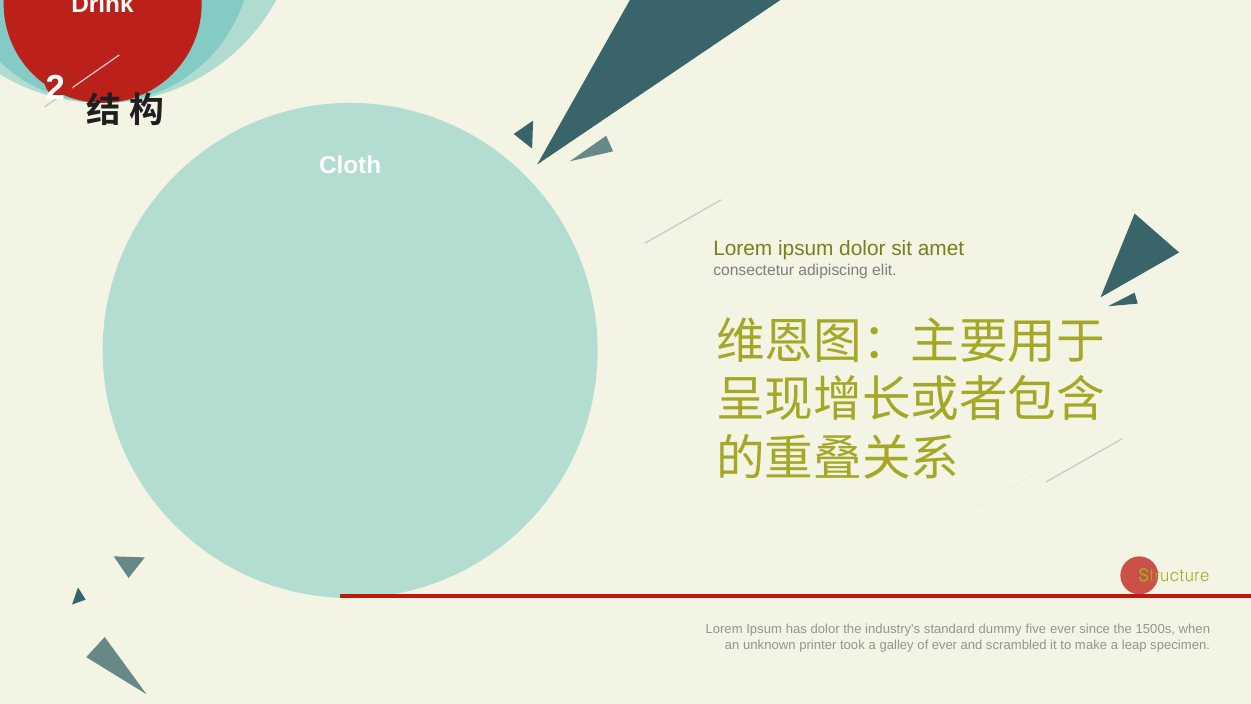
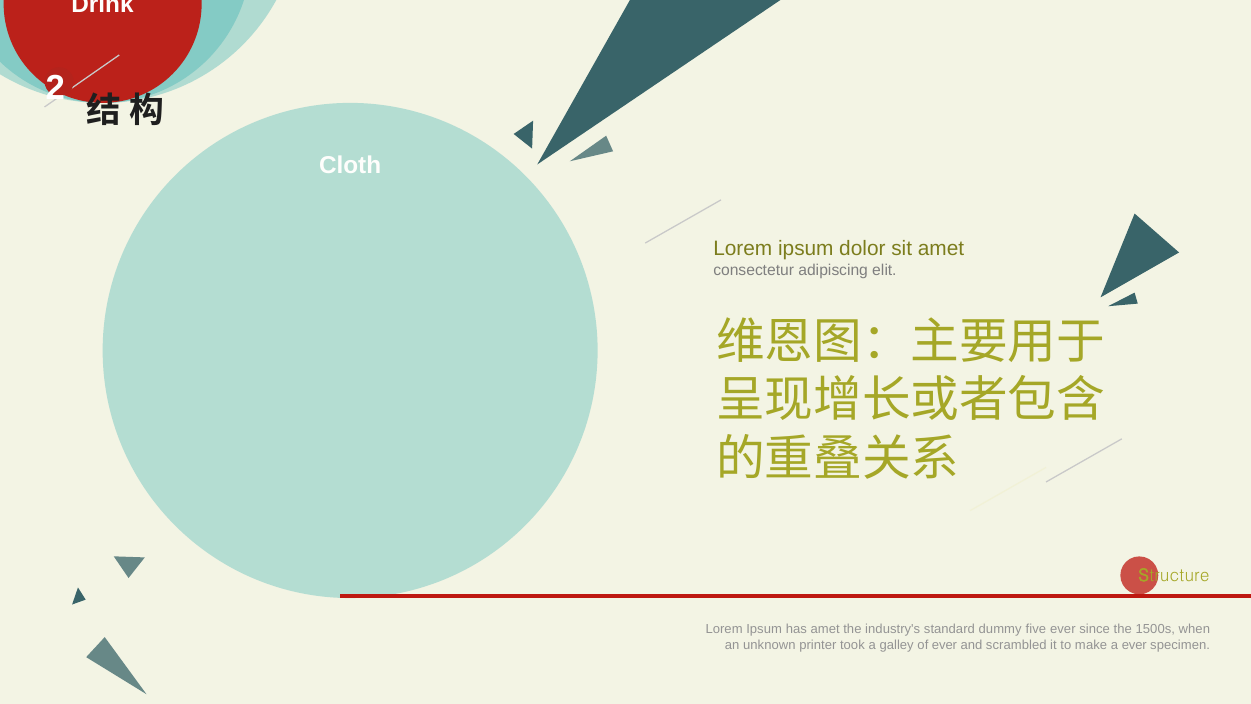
has dolor: dolor -> amet (825, 629)
a leap: leap -> ever (1134, 645)
